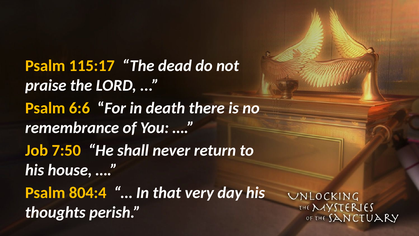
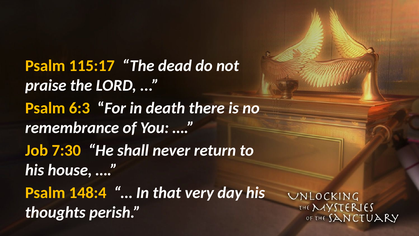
6:6: 6:6 -> 6:3 (79, 108)
7:50: 7:50 -> 7:30 (66, 150)
804:4: 804:4 -> 148:4 (88, 193)
